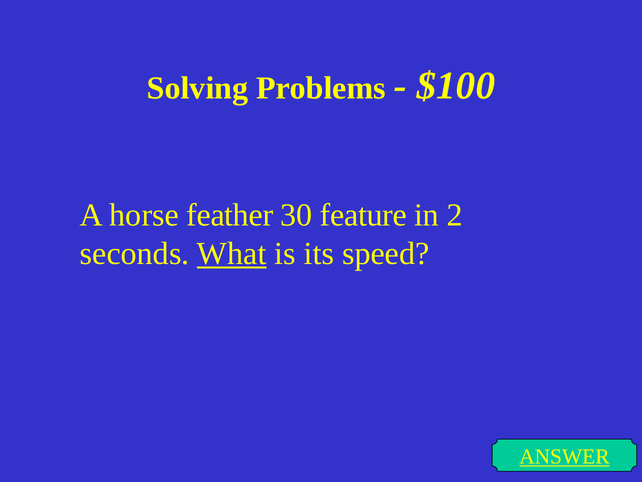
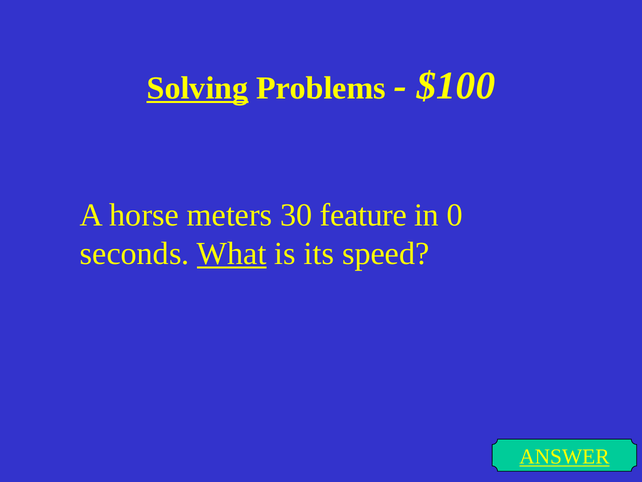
Solving underline: none -> present (198, 88)
feather: feather -> meters (230, 215)
2: 2 -> 0 (455, 215)
